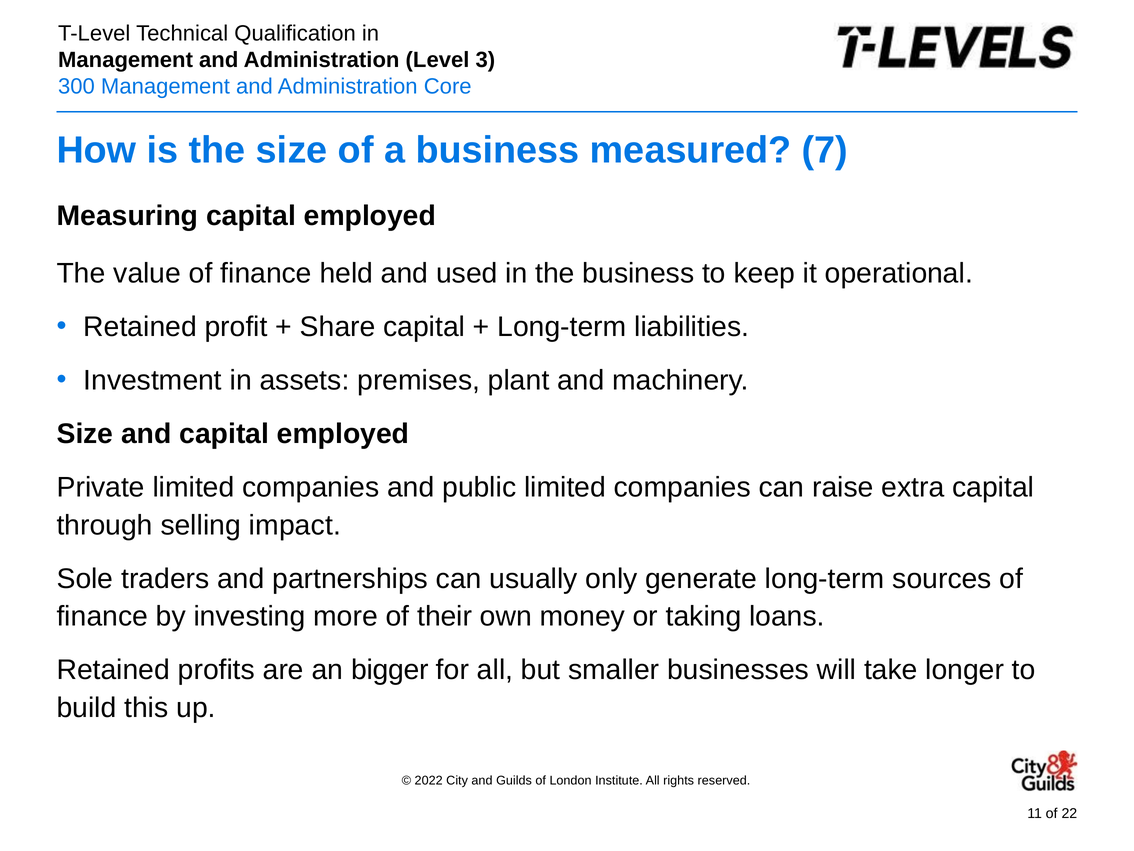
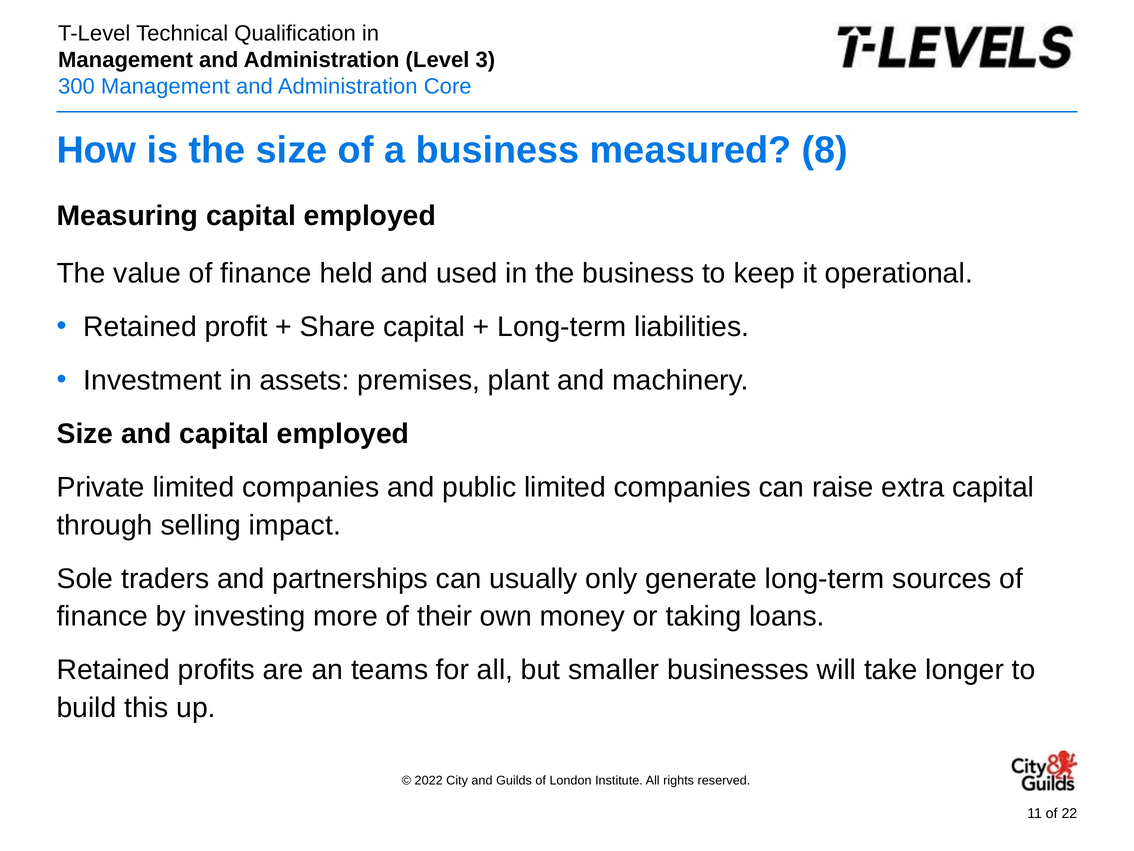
7: 7 -> 8 (825, 150)
bigger: bigger -> teams (390, 670)
